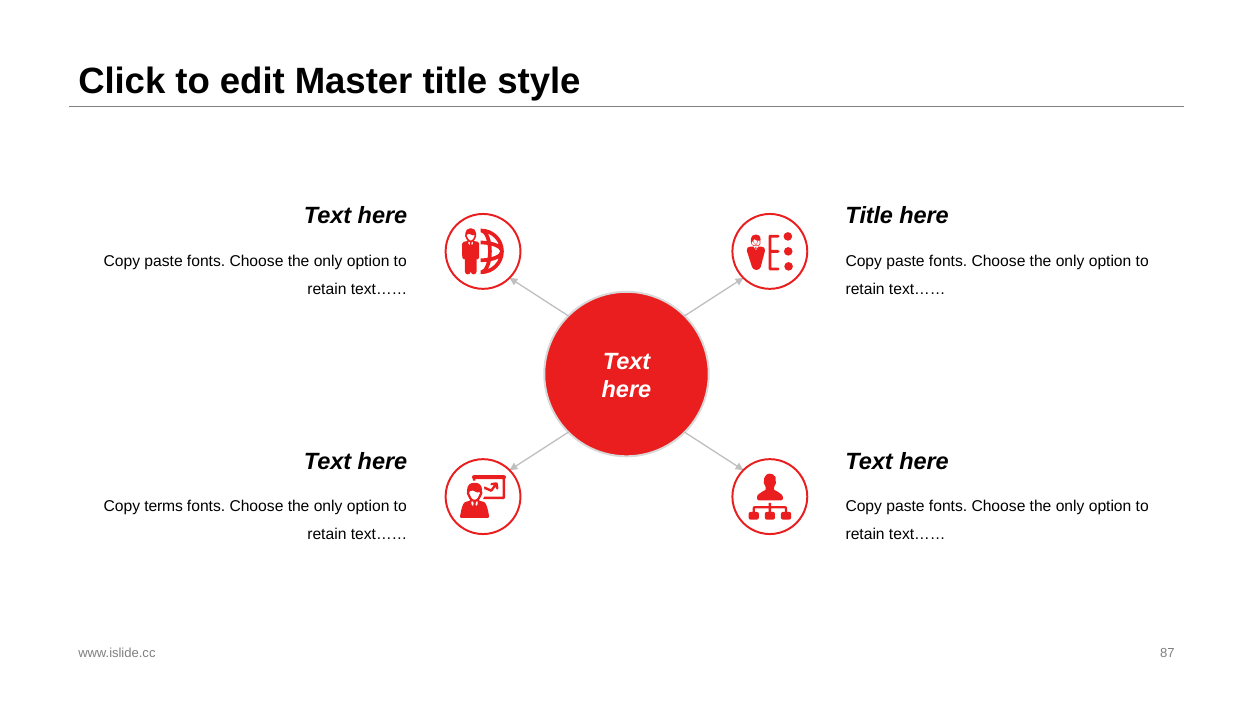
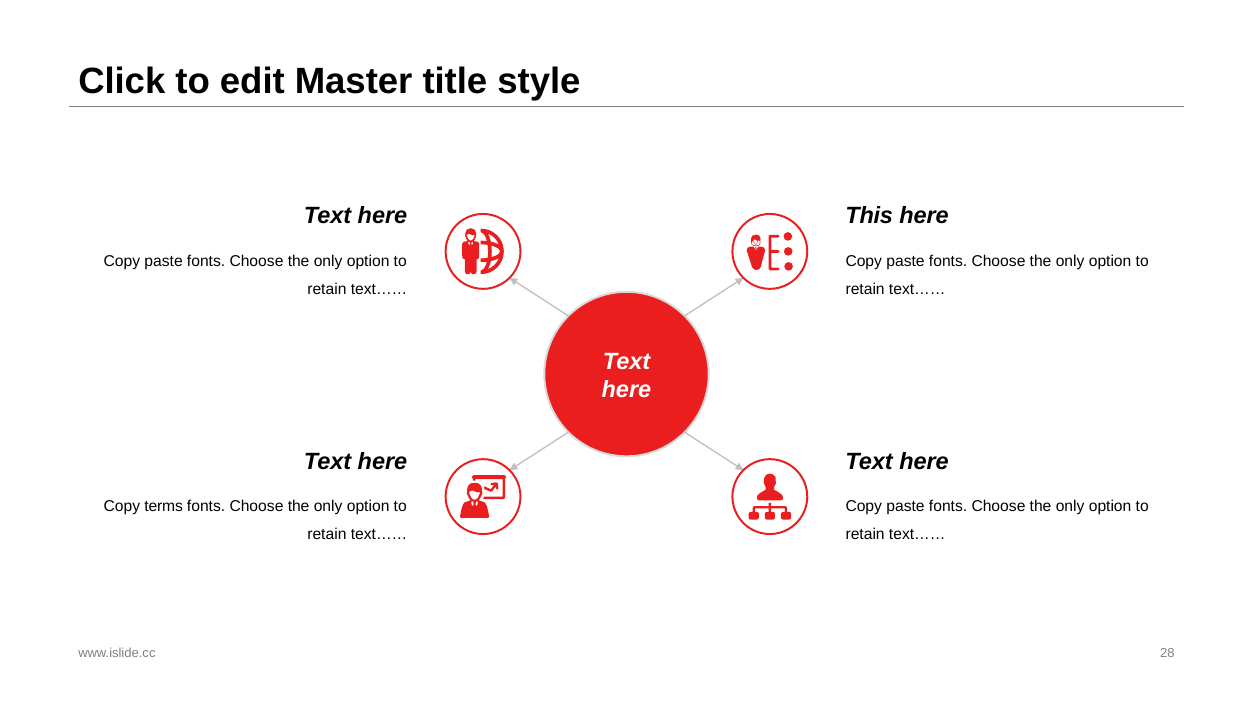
Title: Title -> This (869, 216)
87: 87 -> 28 (1167, 653)
